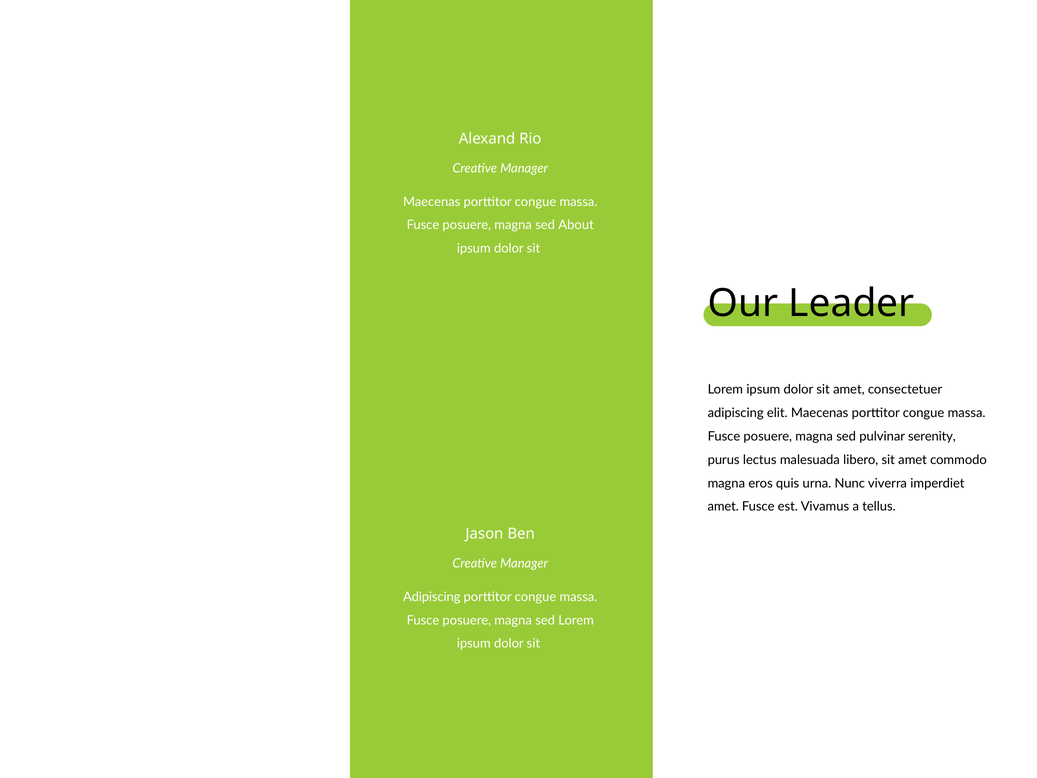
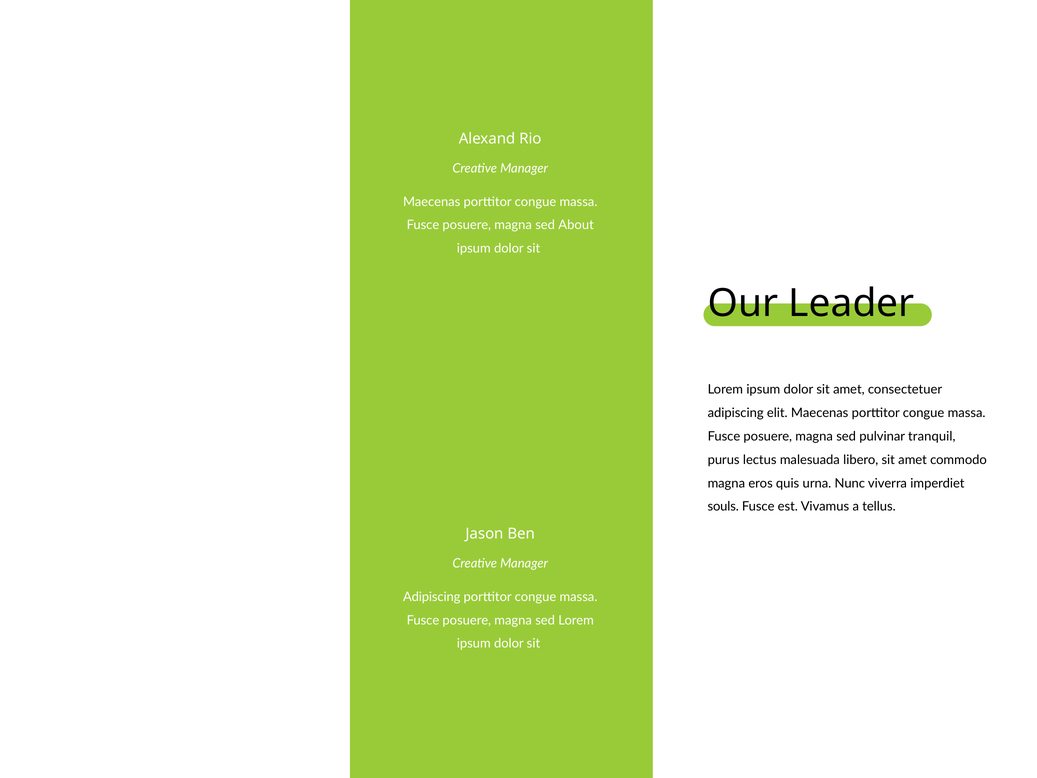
serenity: serenity -> tranquil (932, 436)
amet: amet -> souls (723, 507)
